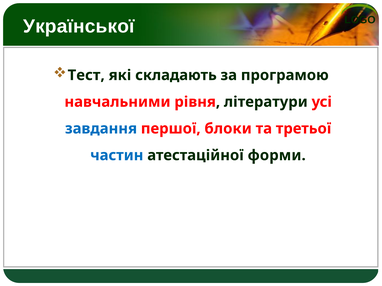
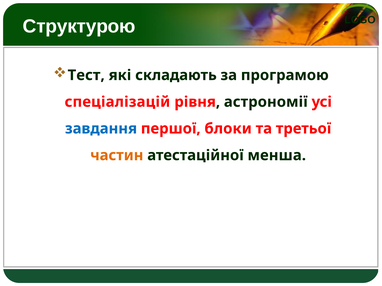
Української: Української -> Структурою (79, 26)
навчальними: навчальними -> спеціалізацій (117, 102)
літератури: літератури -> астрономії (266, 102)
частин colour: blue -> orange (117, 156)
форми: форми -> менша (277, 156)
